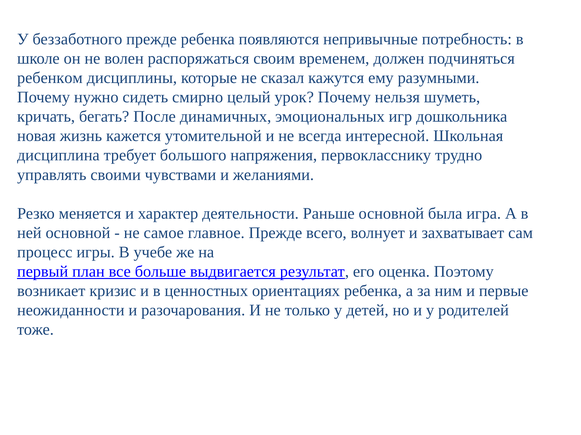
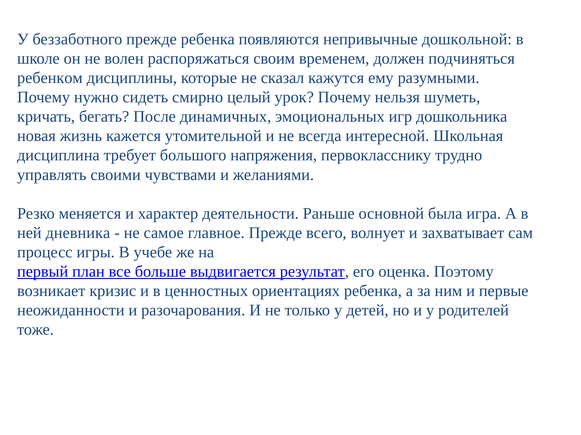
потребность: потребность -> дошкольной (467, 39)
ней основной: основной -> дневника (78, 233)
